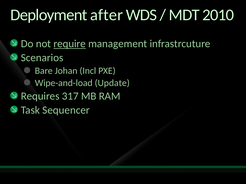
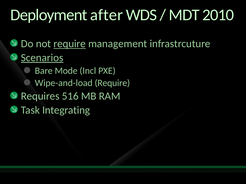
Scenarios underline: none -> present (42, 58)
Johan: Johan -> Mode (66, 71)
Wipe-and-load Update: Update -> Require (112, 83)
317: 317 -> 516 (70, 96)
Sequencer: Sequencer -> Integrating (66, 110)
